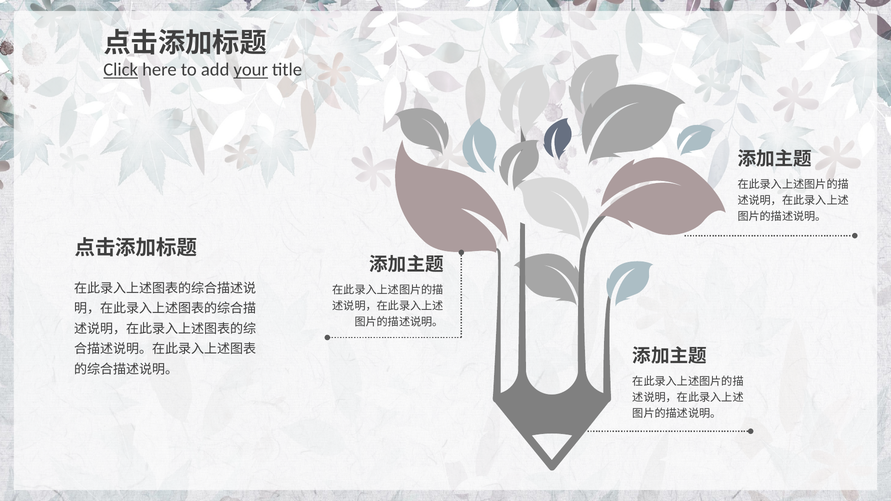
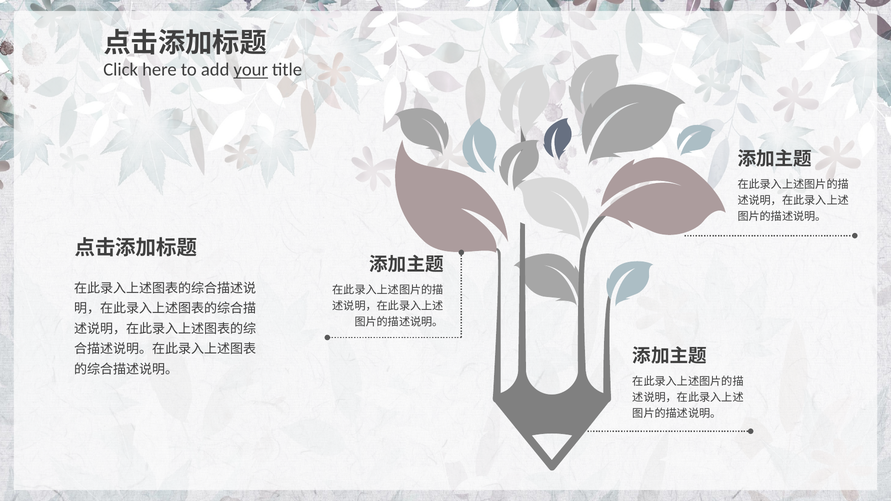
Click underline: present -> none (121, 70)
